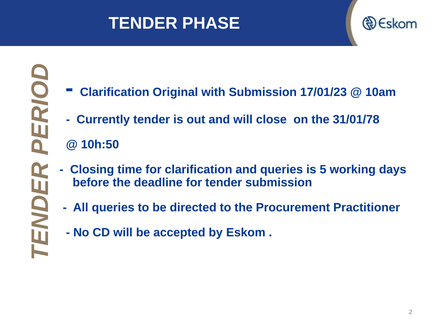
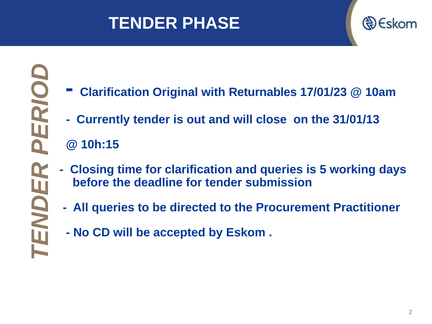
with Submission: Submission -> Returnables (263, 92)
31/01/78: 31/01/78 -> 31/01/13 (356, 120)
10h:50: 10h:50 -> 10h:15 (100, 145)
